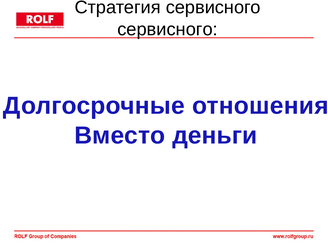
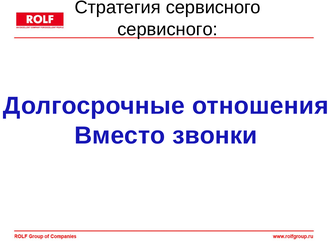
деньги: деньги -> звонки (215, 135)
